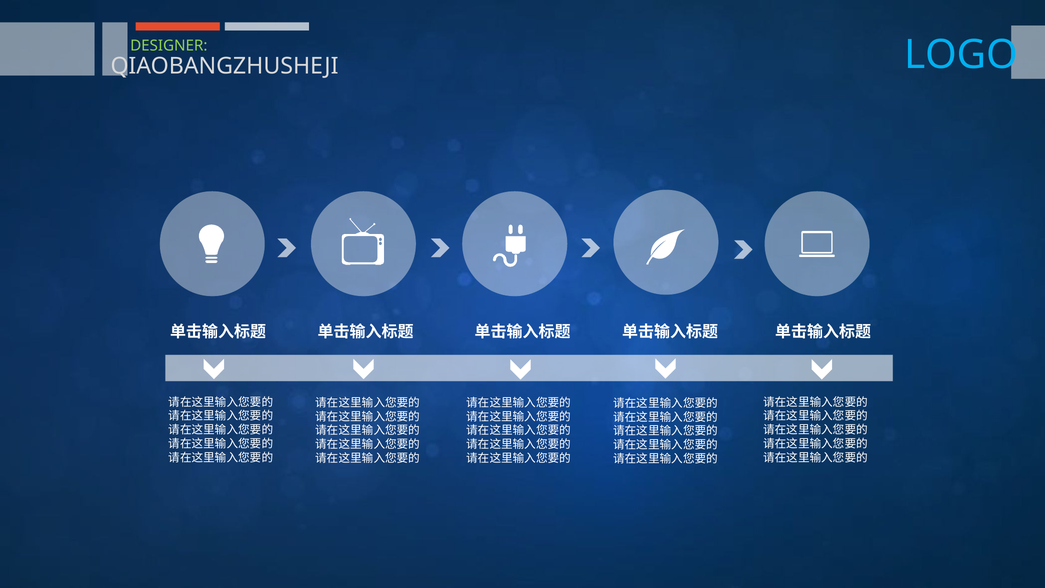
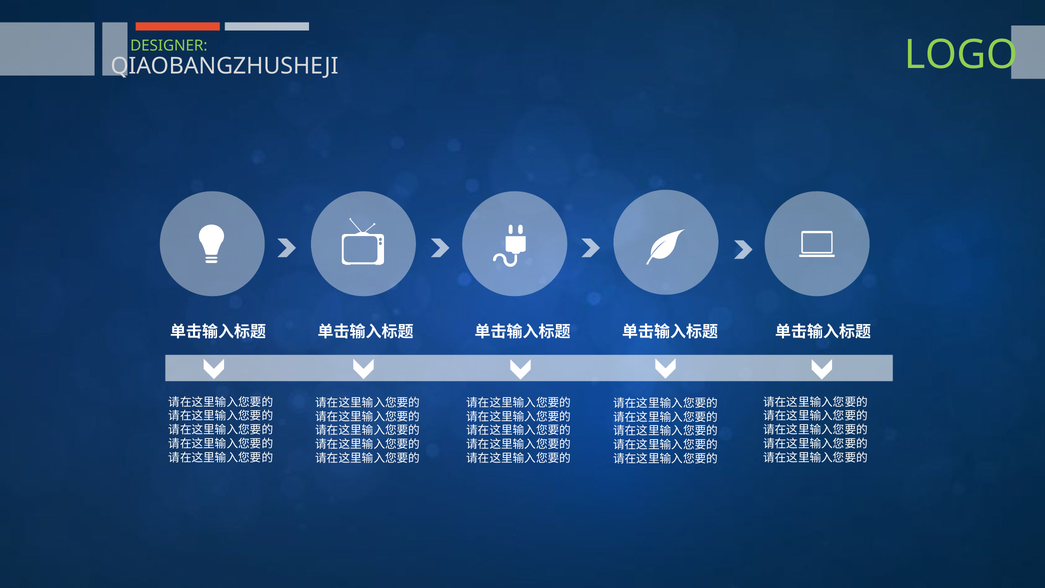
LOGO colour: light blue -> light green (961, 55)
